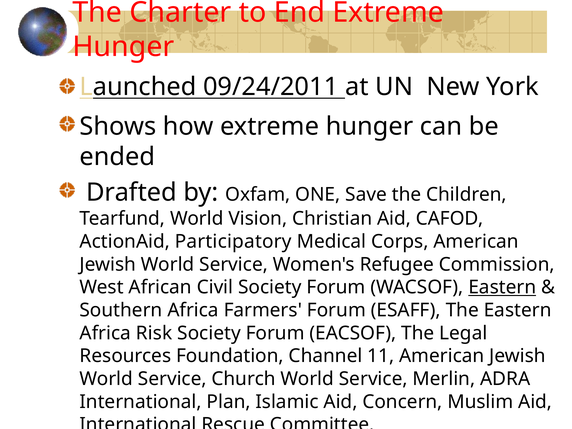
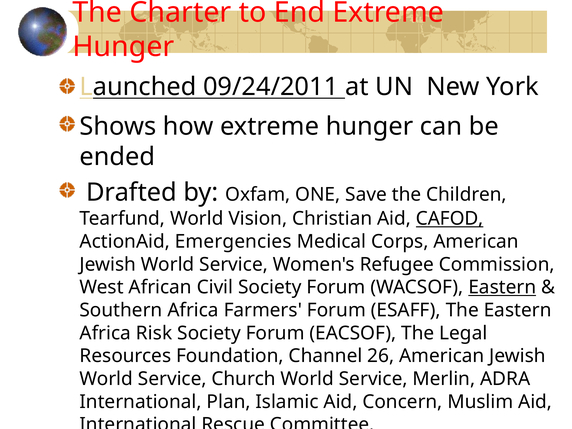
CAFOD underline: none -> present (450, 219)
Participatory: Participatory -> Emergencies (233, 242)
11: 11 -> 26 (381, 356)
